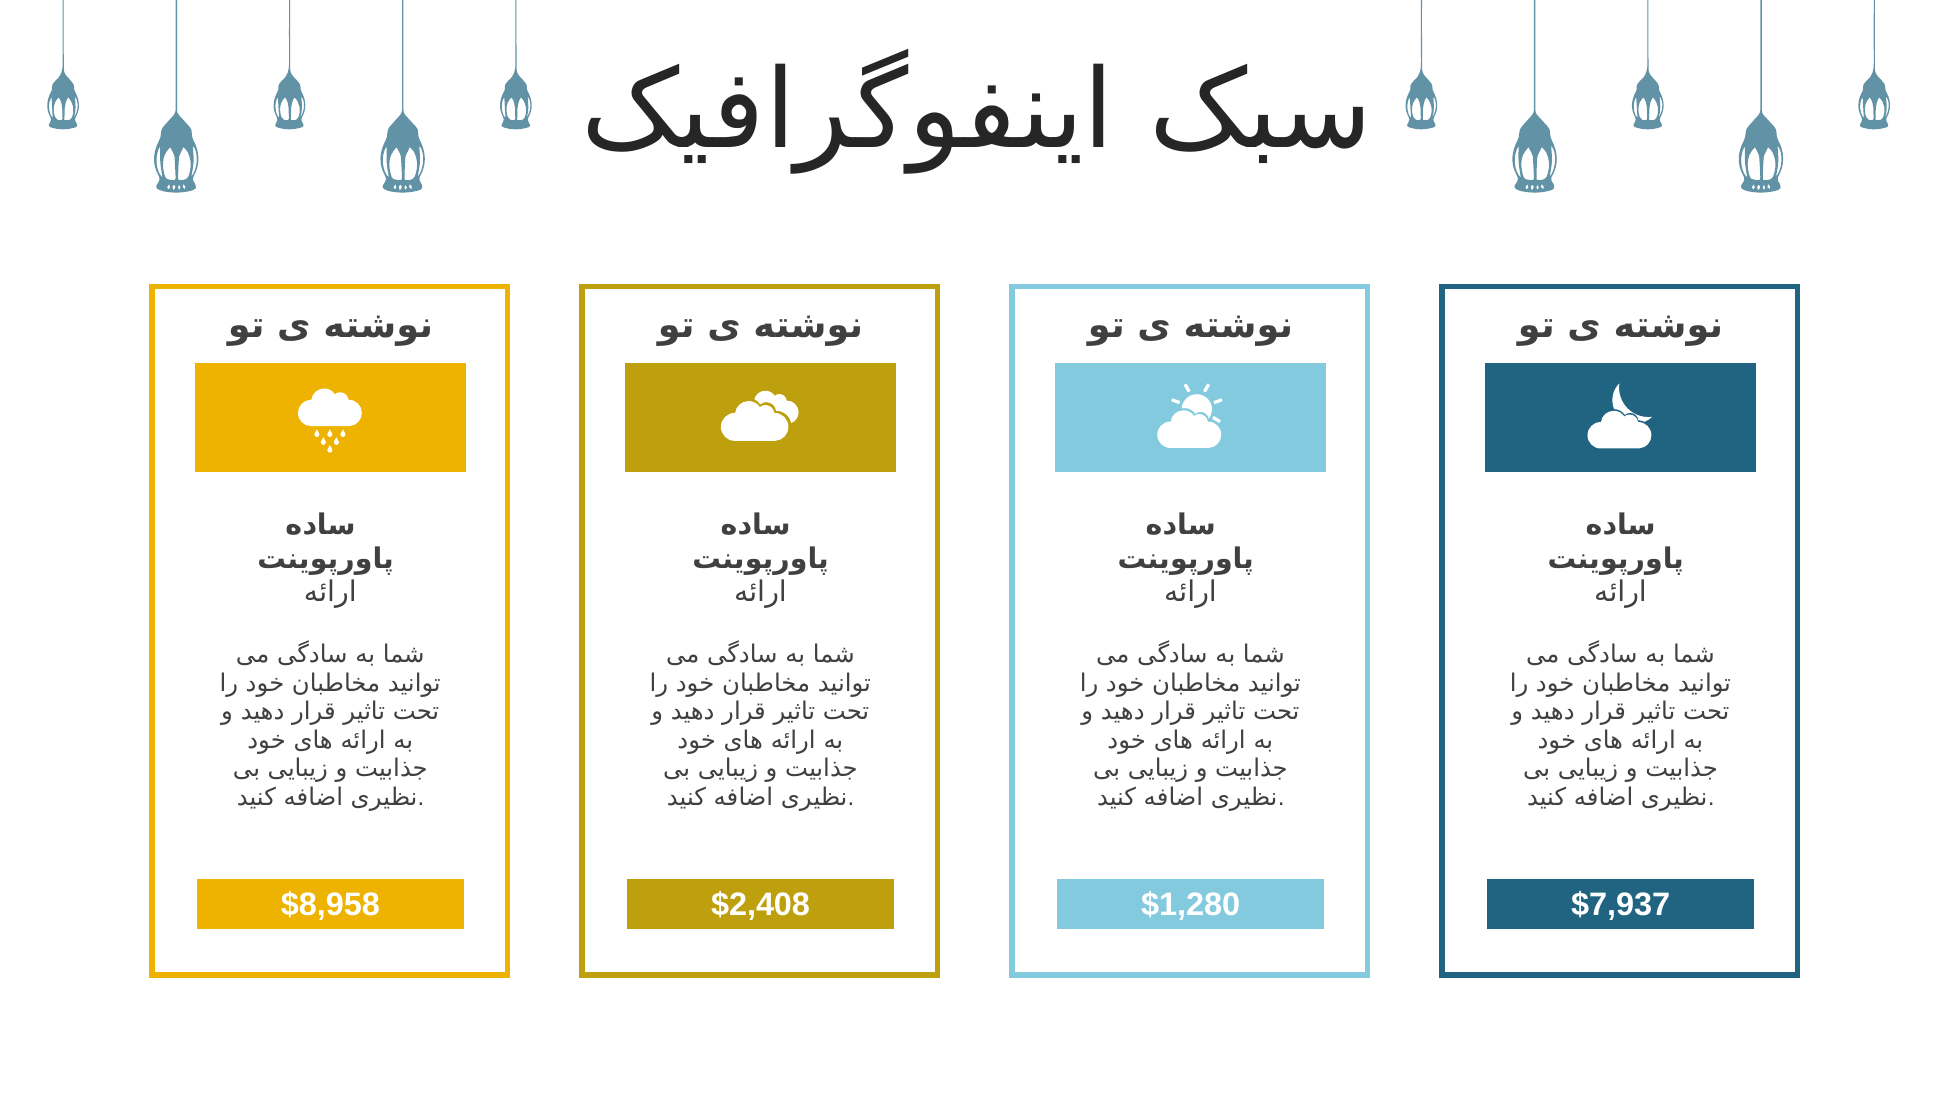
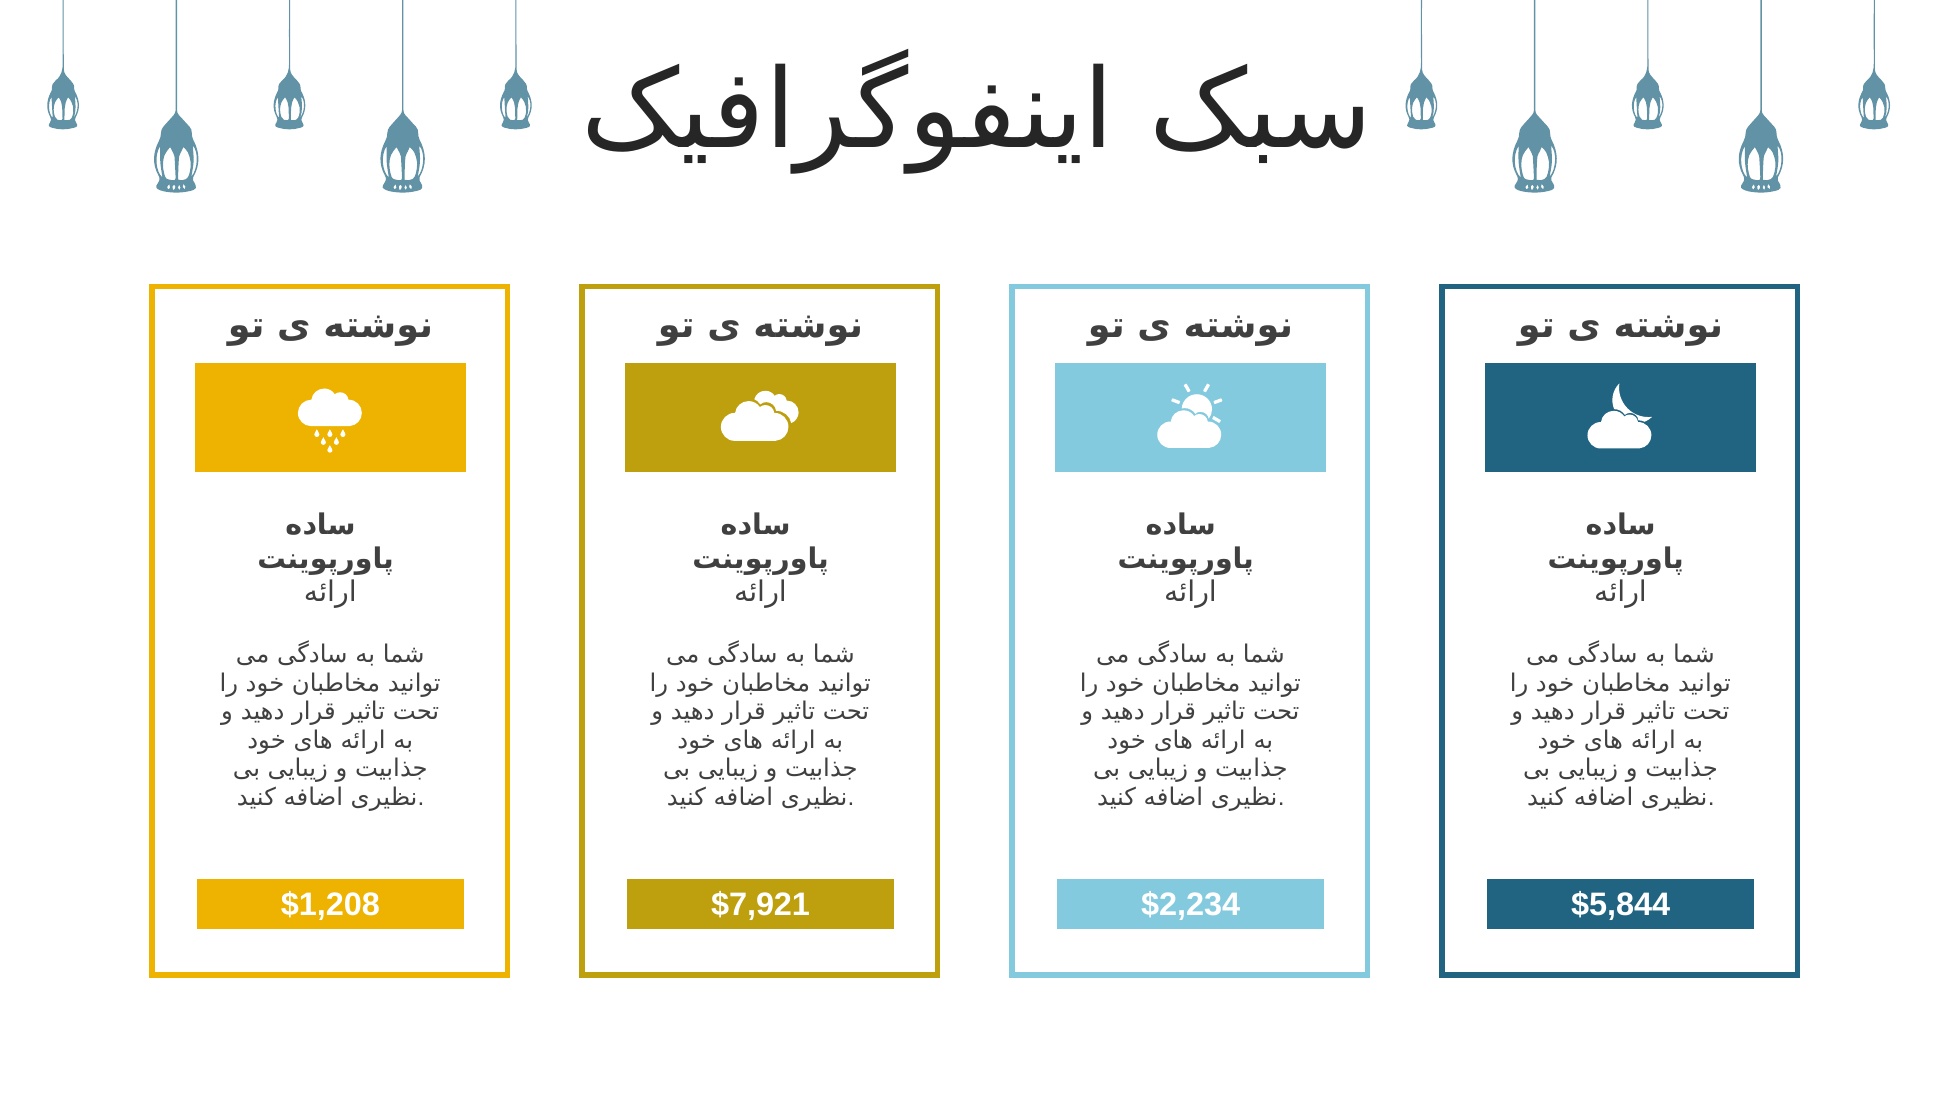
$8,958: $8,958 -> $1,208 (330, 905)
$2,408: $2,408 -> $7,921 (761, 905)
$1,280: $1,280 -> $2,234 (1191, 905)
$7,937: $7,937 -> $5,844 (1621, 905)
